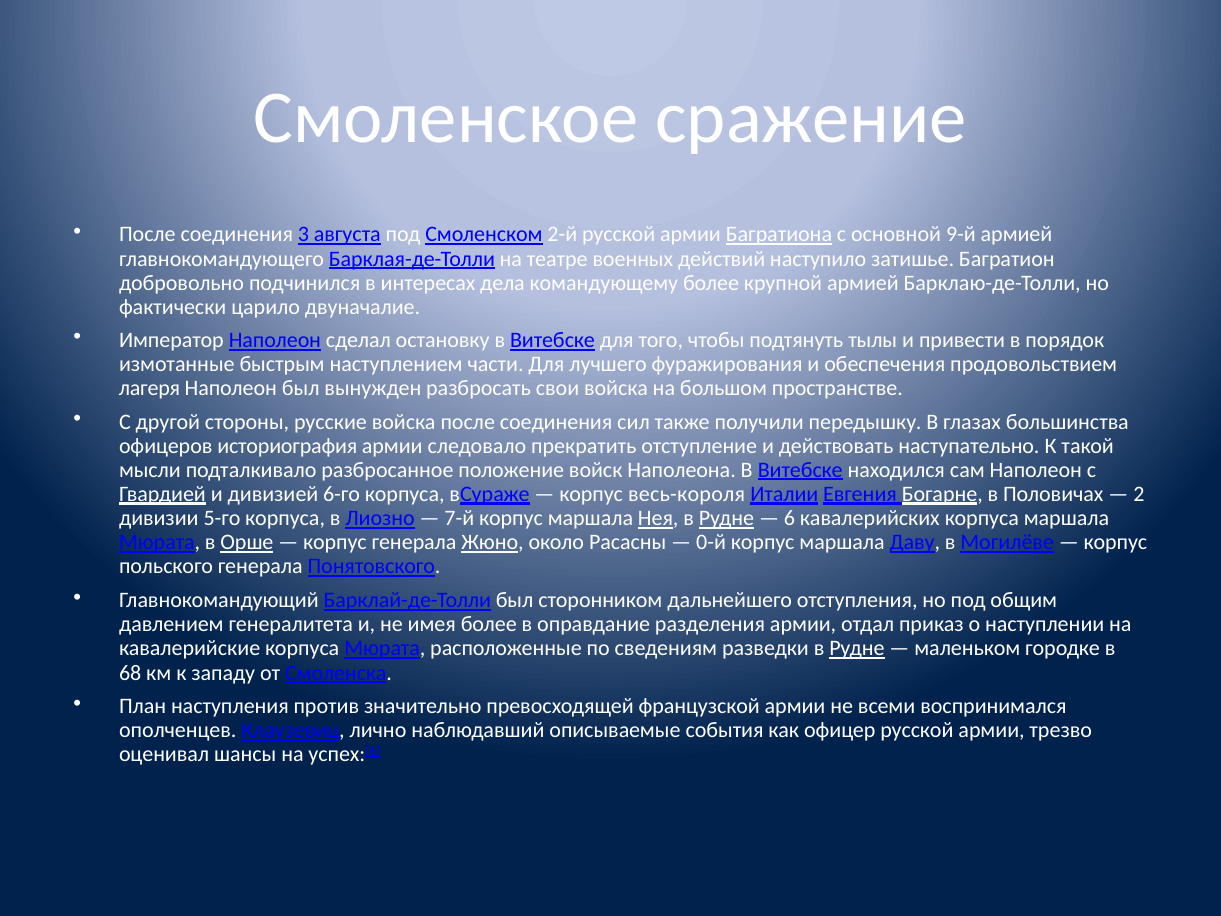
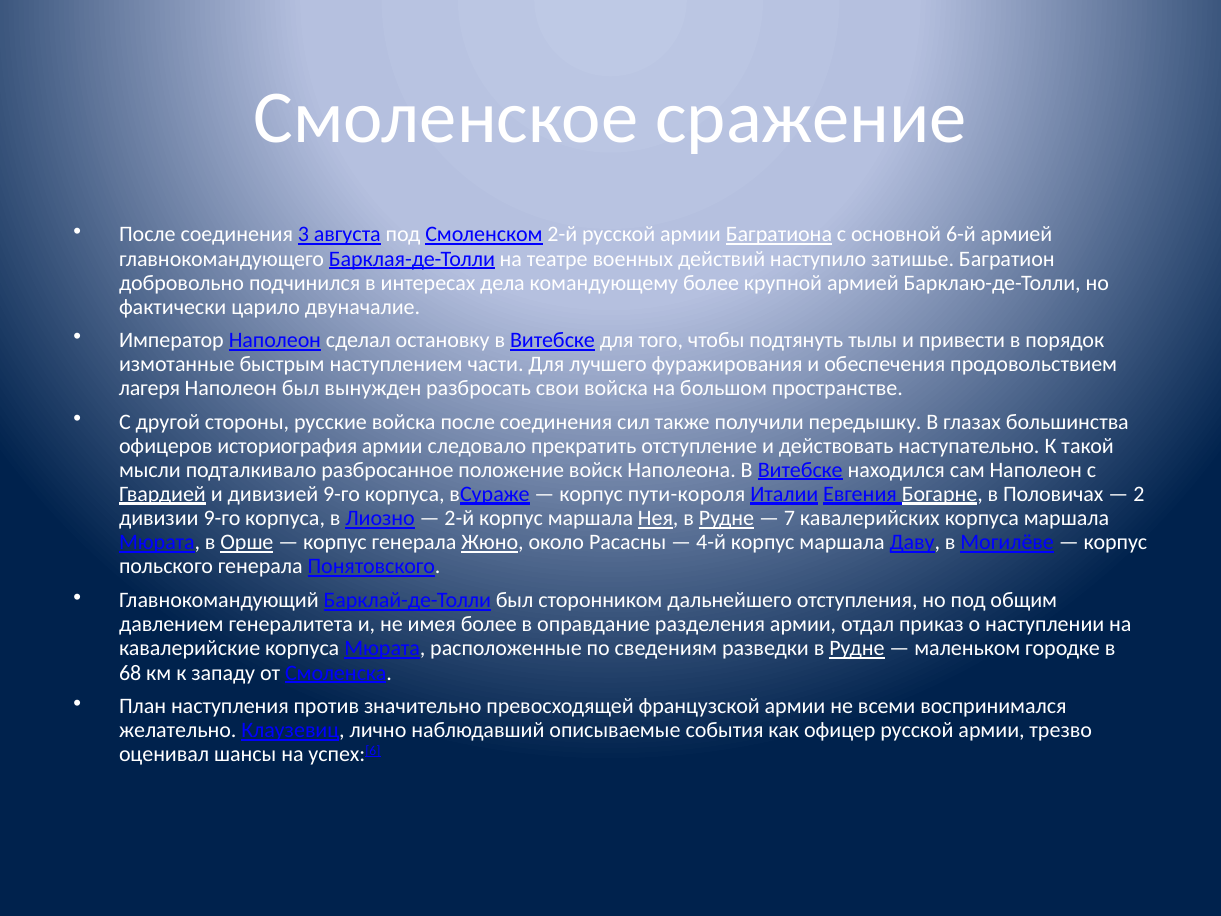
9-й: 9-й -> 6-й (961, 235)
дивизией 6-го: 6-го -> 9-го (342, 494)
весь-короля: весь-короля -> пути-короля (687, 494)
дивизии 5-го: 5-го -> 9-го (222, 518)
7-й: 7-й -> 2-й (459, 518)
6: 6 -> 7 (789, 518)
0-й: 0-й -> 4-й (711, 542)
ополченцев: ополченцев -> желательно (178, 730)
